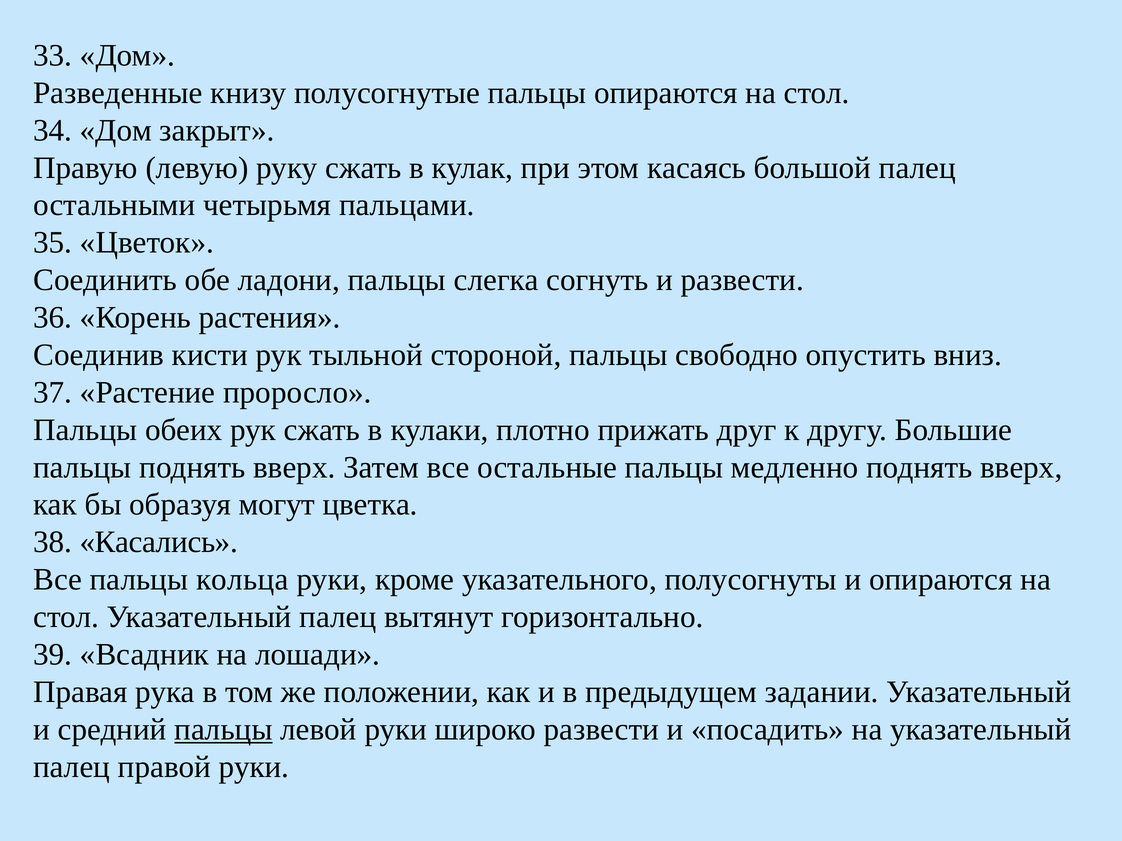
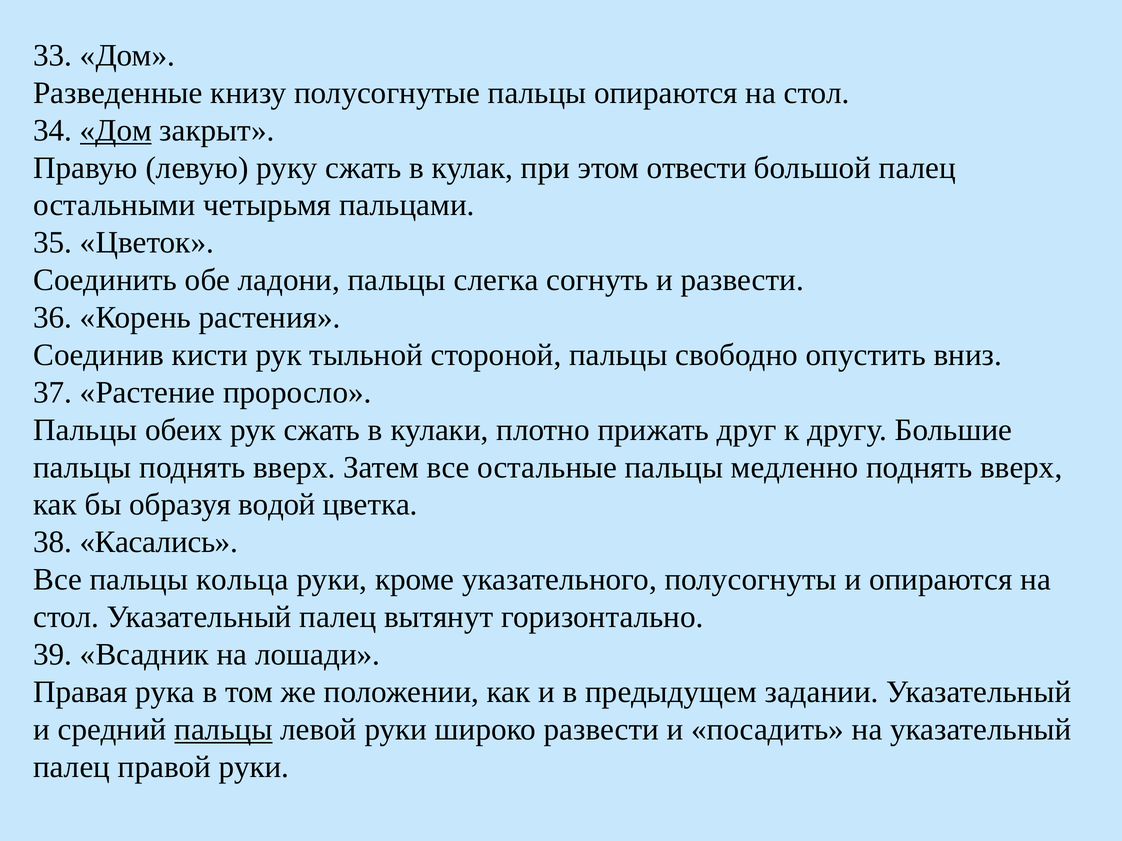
Дом underline: none -> present (116, 130)
касаясь: касаясь -> отвести (697, 168)
могут: могут -> водой (277, 505)
